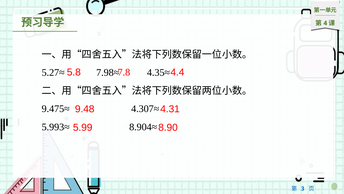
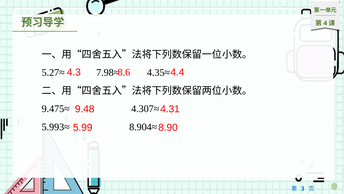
5.8: 5.8 -> 4.3 (74, 72)
7.8: 7.8 -> 8.6 (124, 72)
